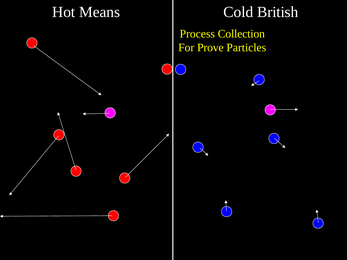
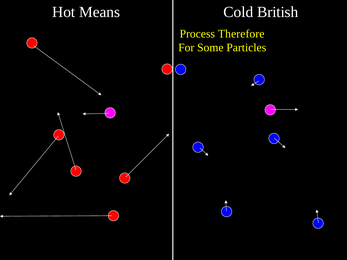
Collection: Collection -> Therefore (241, 34)
Prove: Prove -> Some (210, 48)
